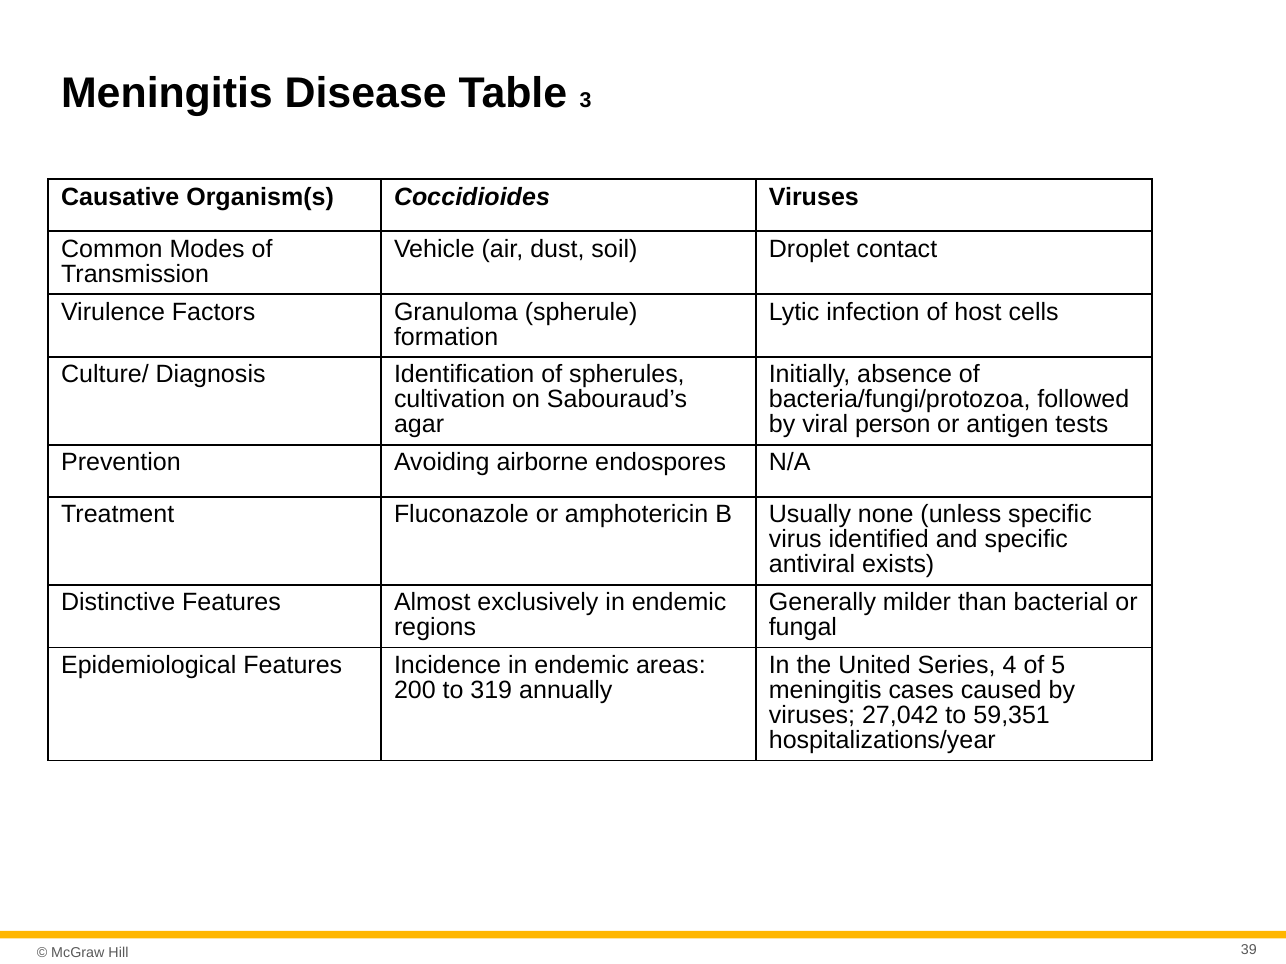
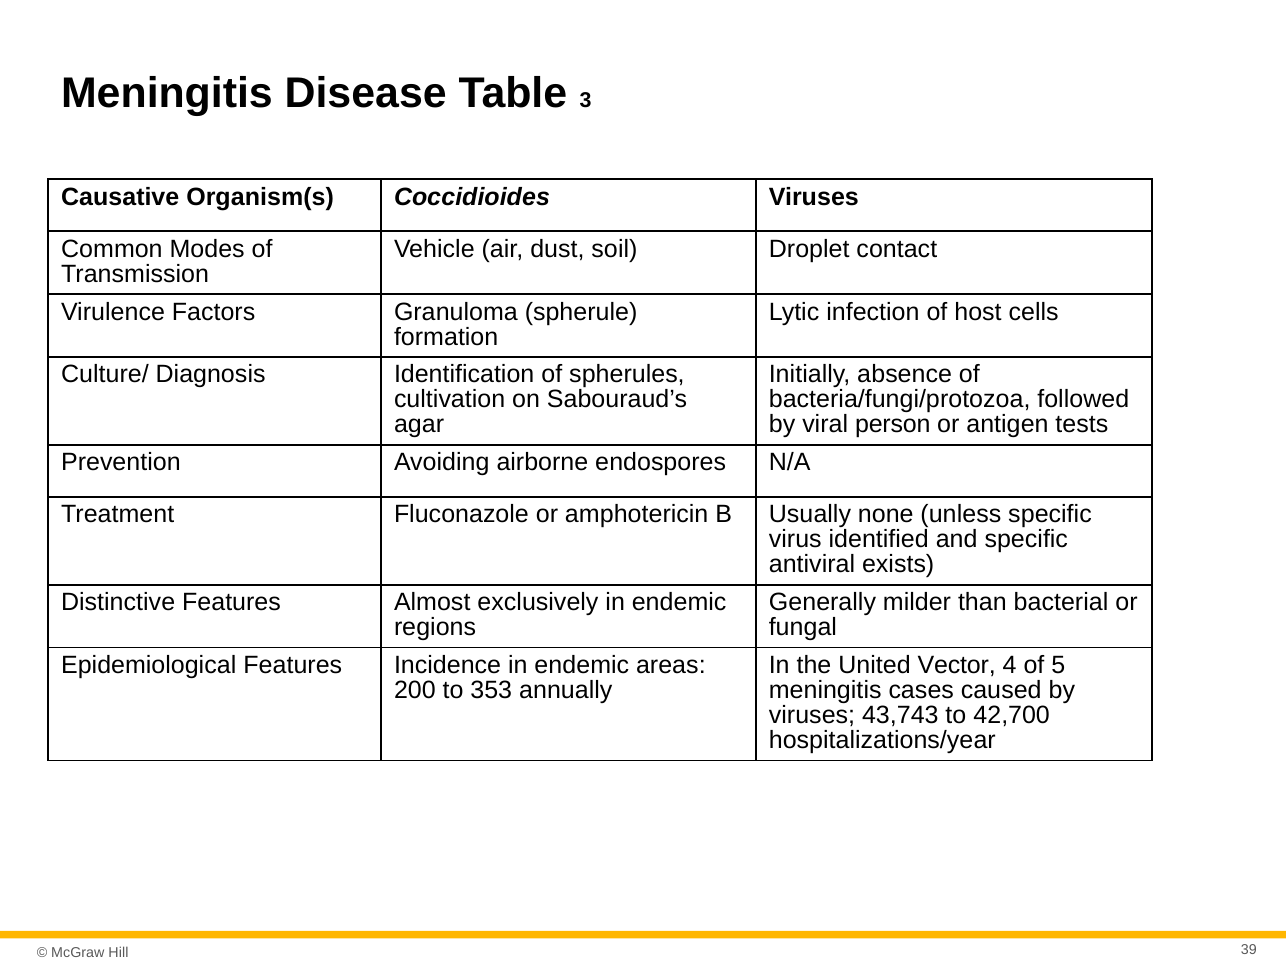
Series: Series -> Vector (957, 666)
319: 319 -> 353 (491, 691)
27,042: 27,042 -> 43,743 (900, 716)
59,351: 59,351 -> 42,700 (1012, 716)
